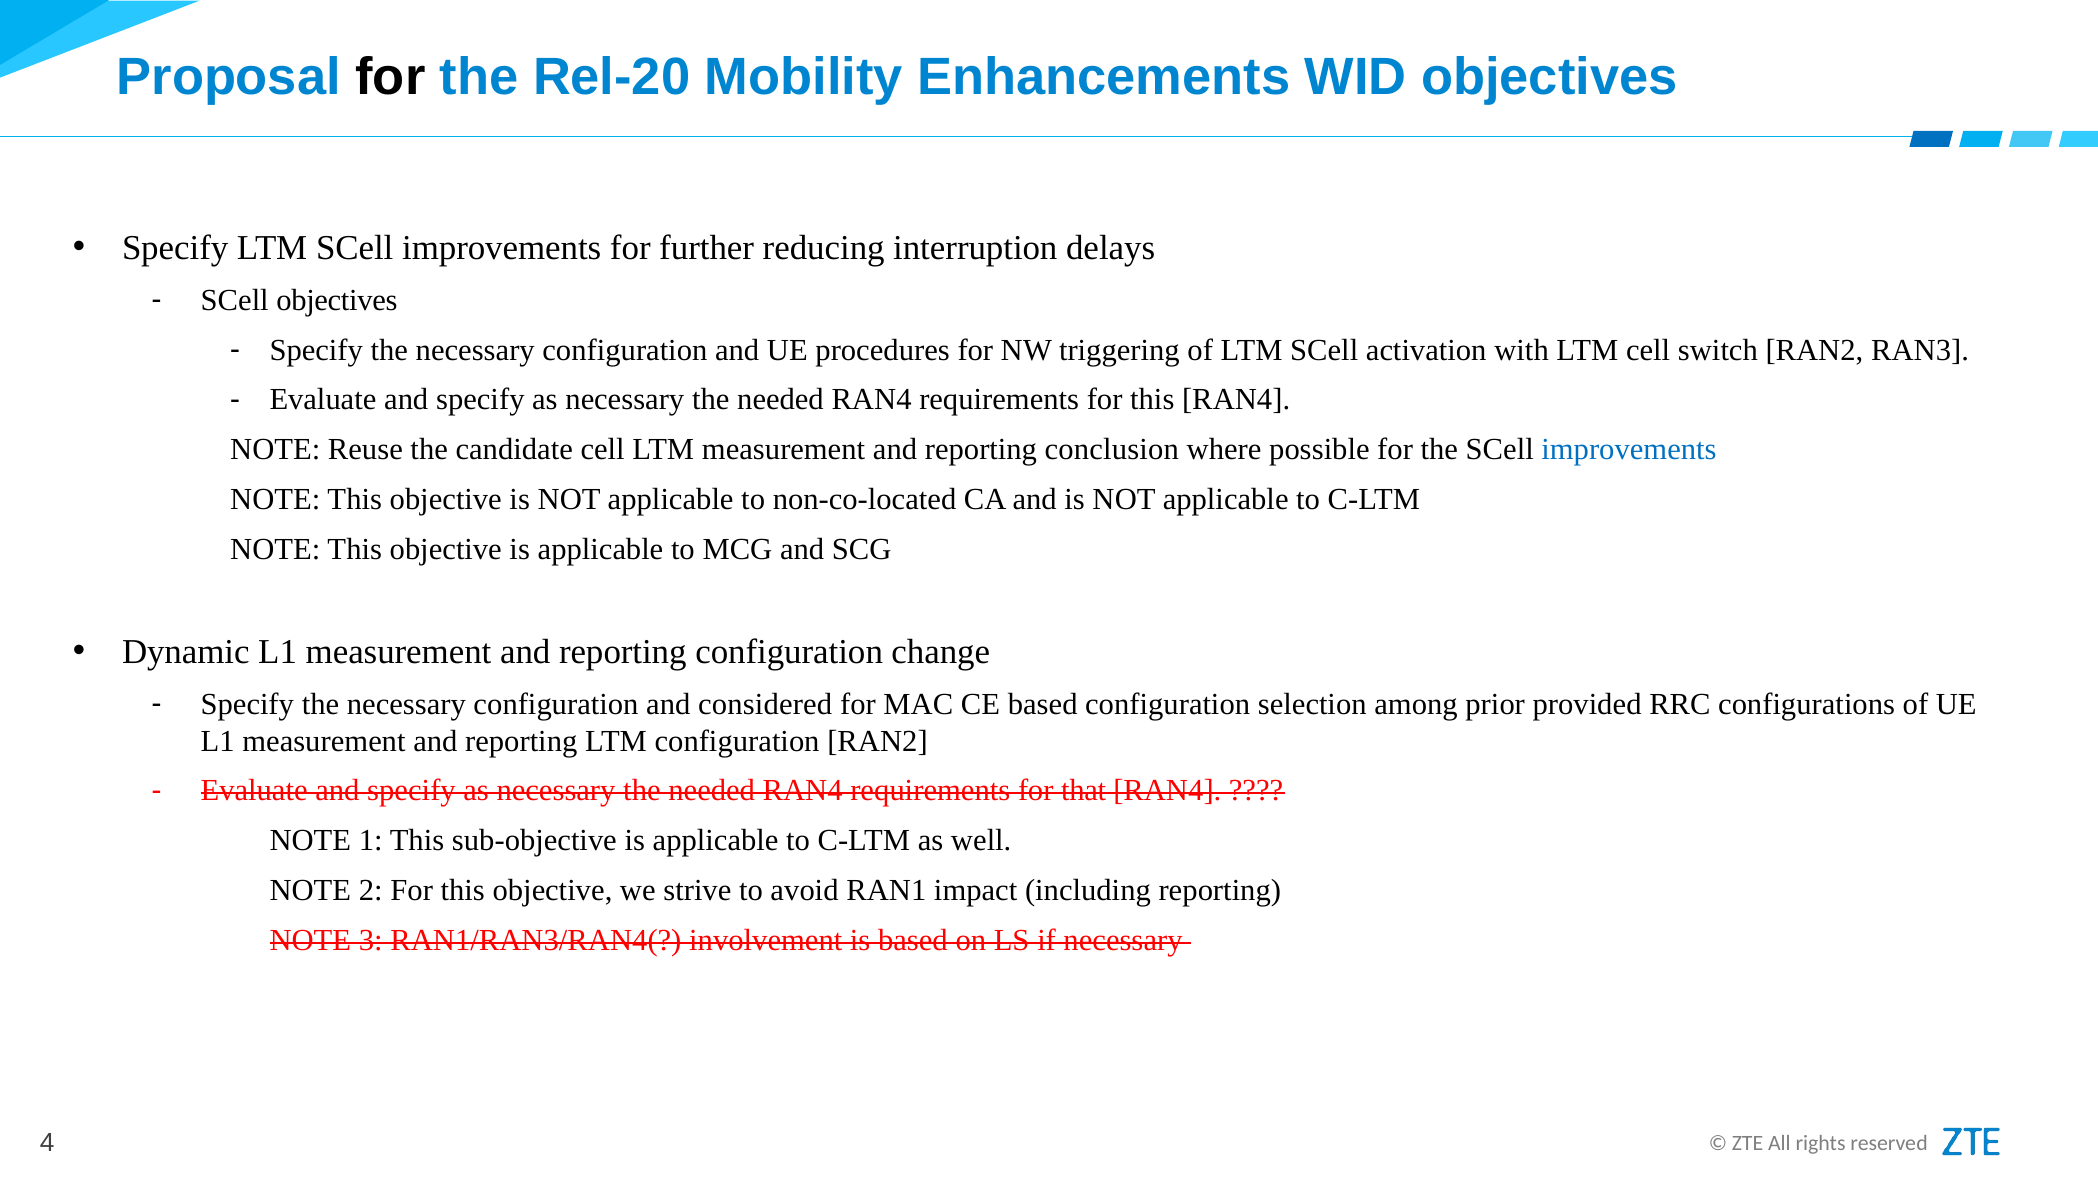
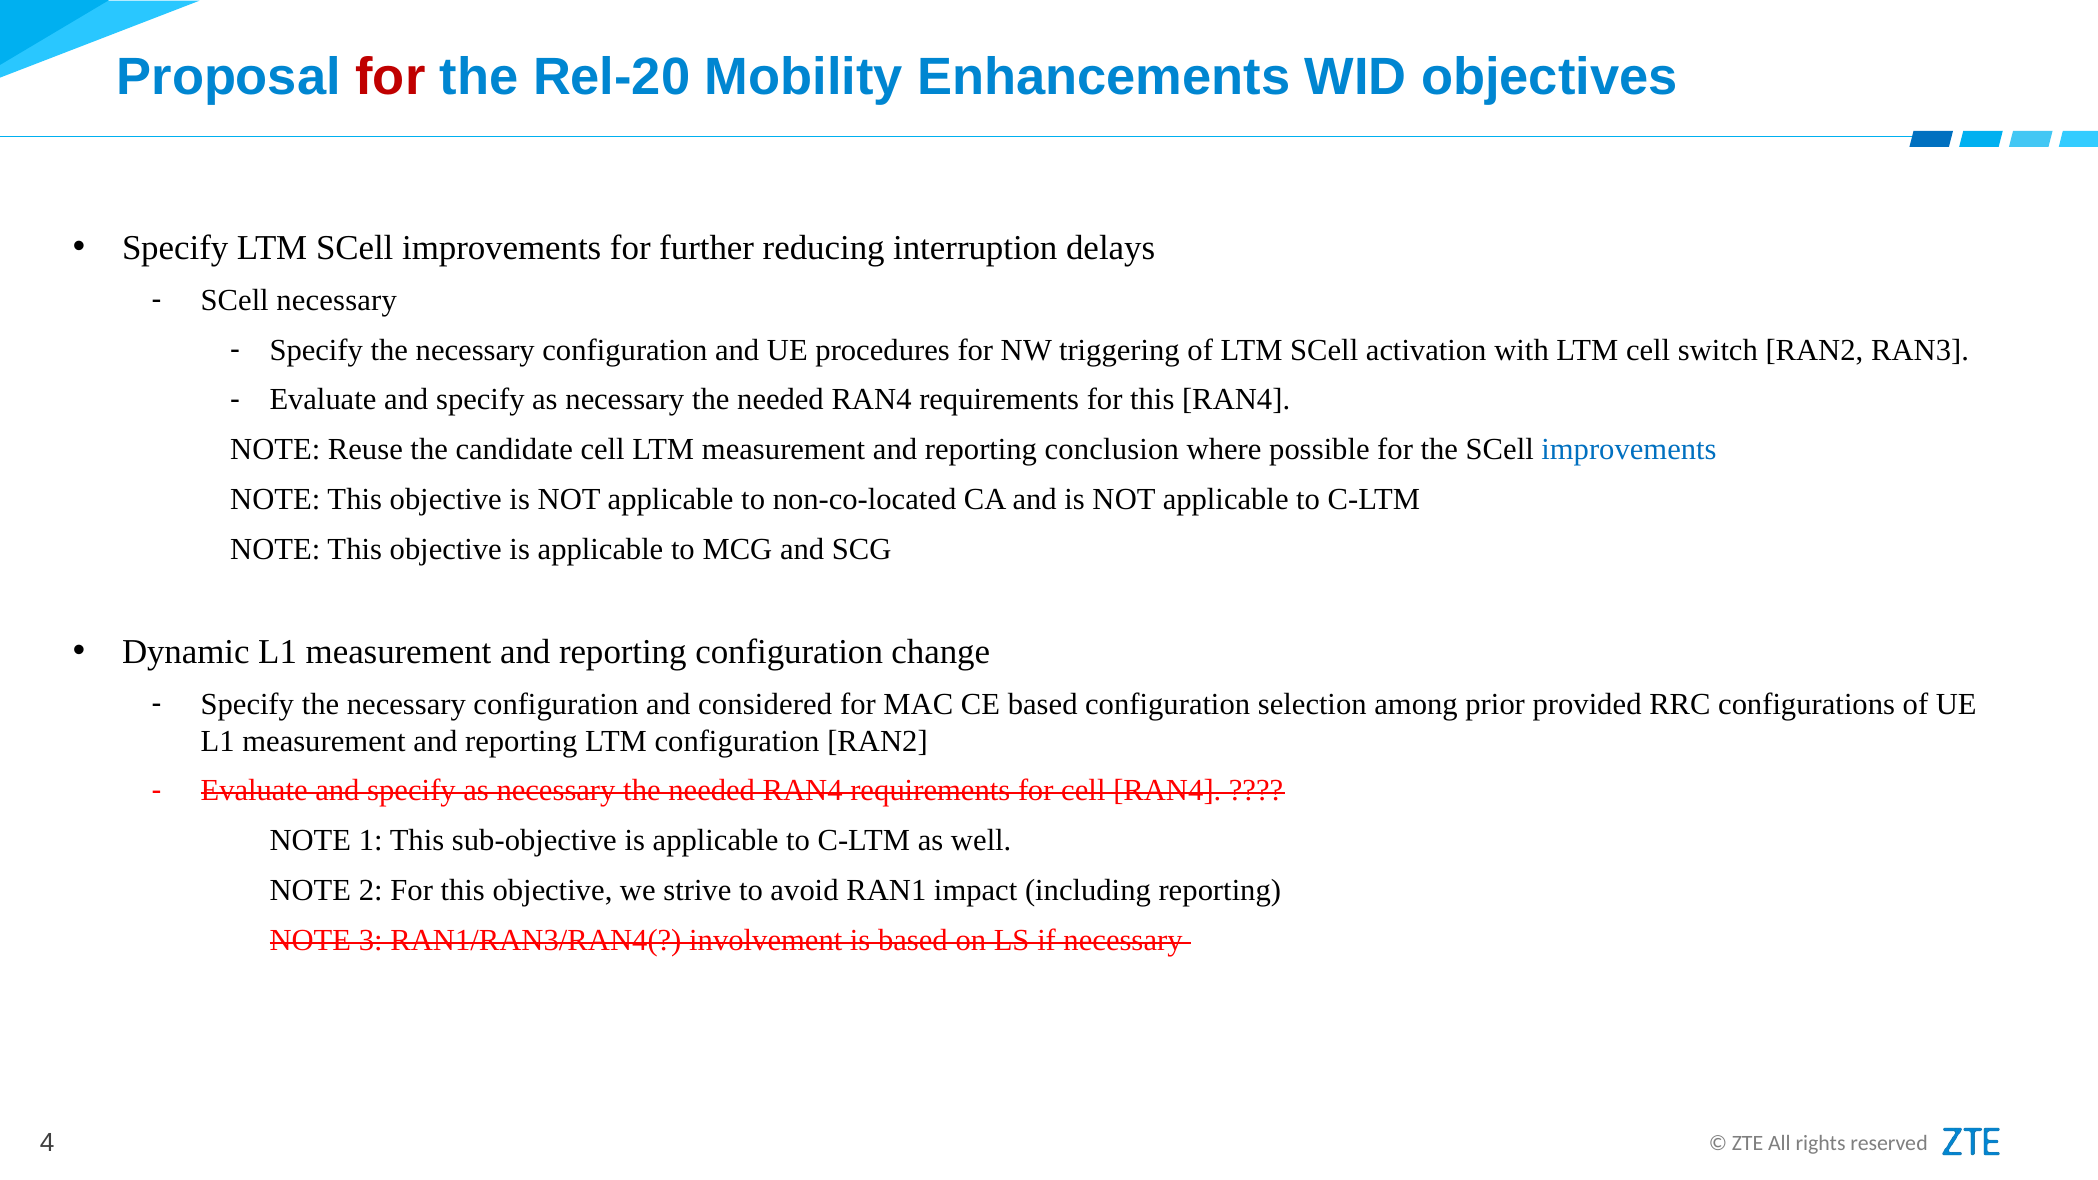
for colour: black -> red (390, 77)
SCell objectives: objectives -> necessary (337, 300)
for that: that -> cell (1083, 791)
